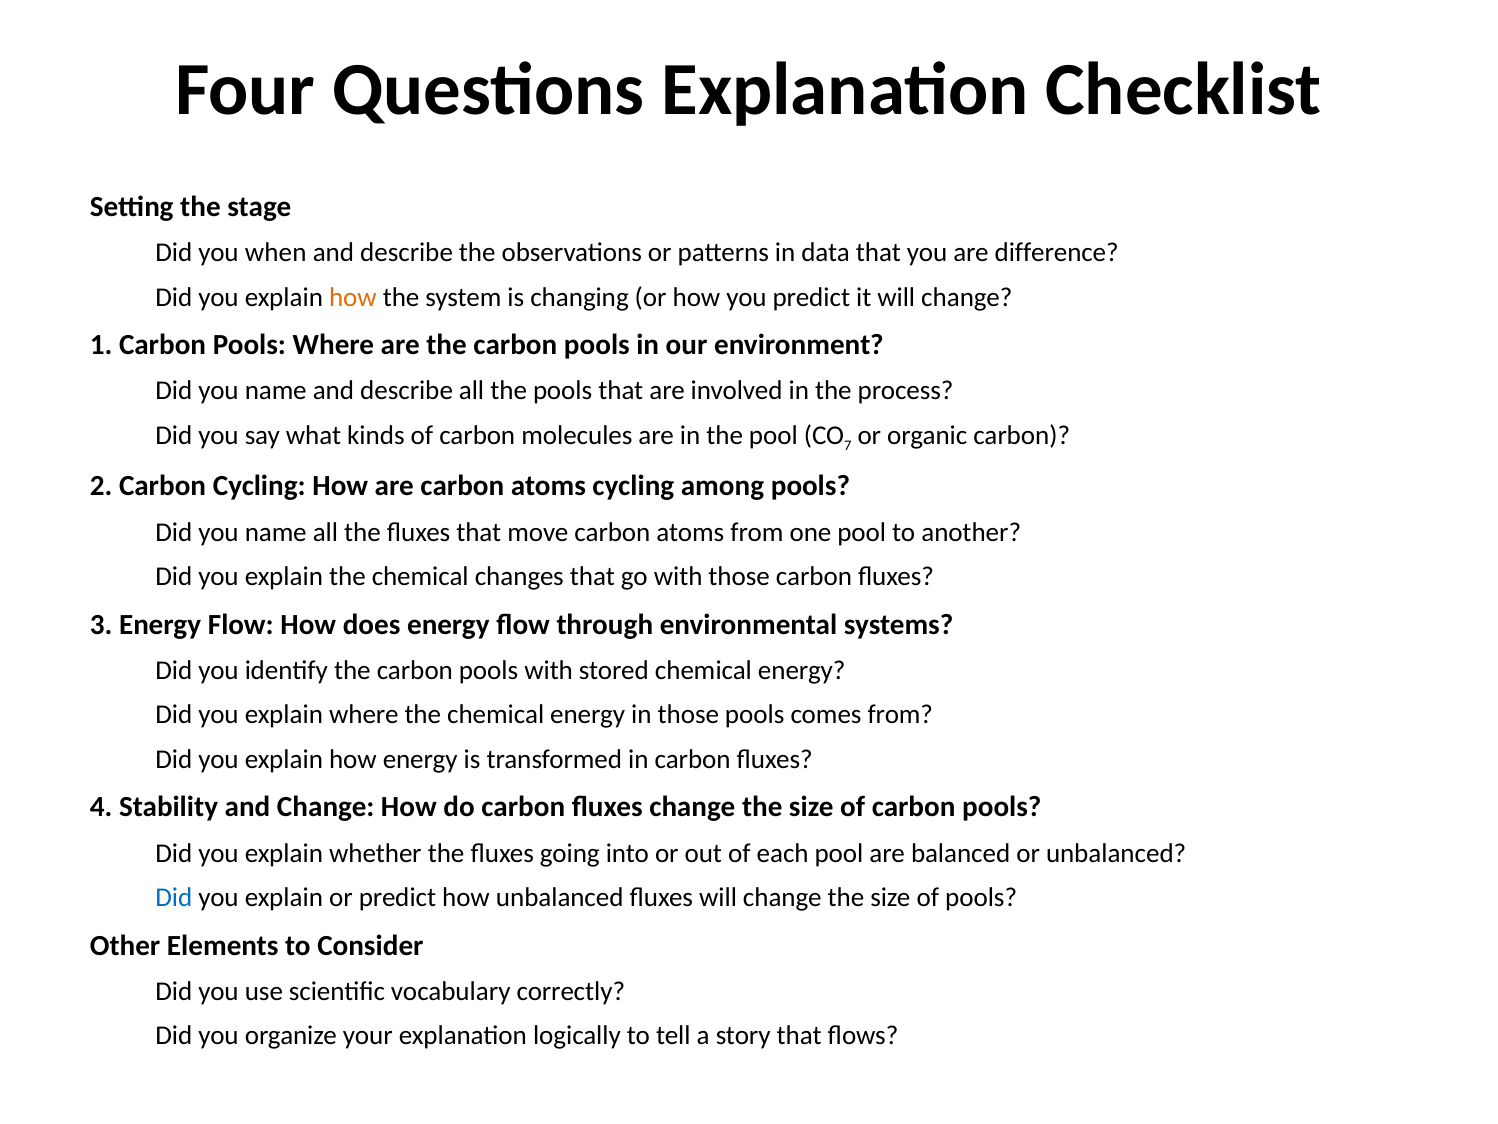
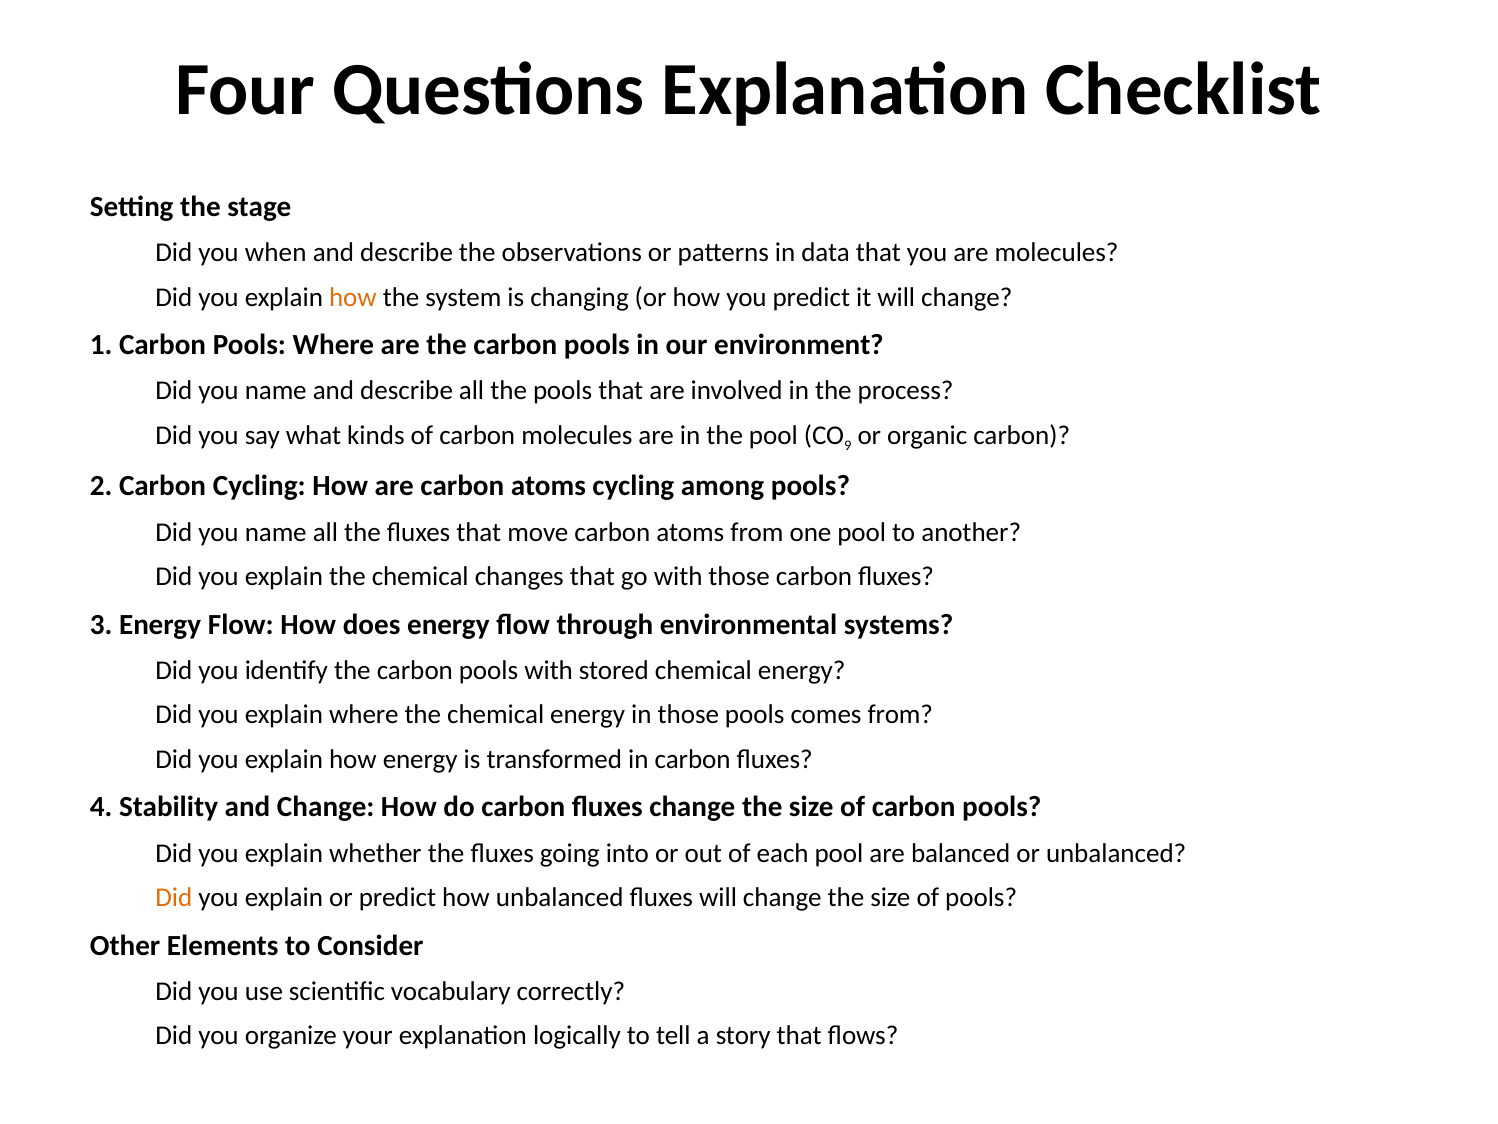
are difference: difference -> molecules (1057, 253)
7: 7 -> 9 (848, 446)
Did colour: blue -> orange (174, 897)
